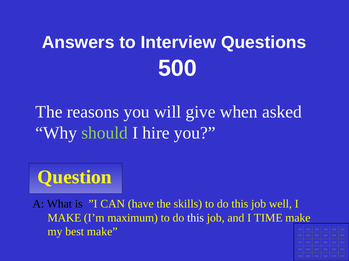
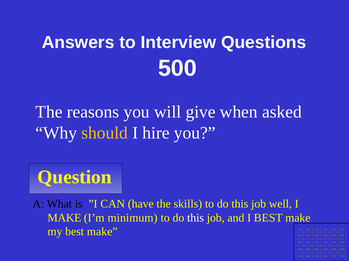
should colour: light green -> yellow (105, 133)
maximum: maximum -> minimum (133, 218)
I TIME: TIME -> BEST (268, 218)
